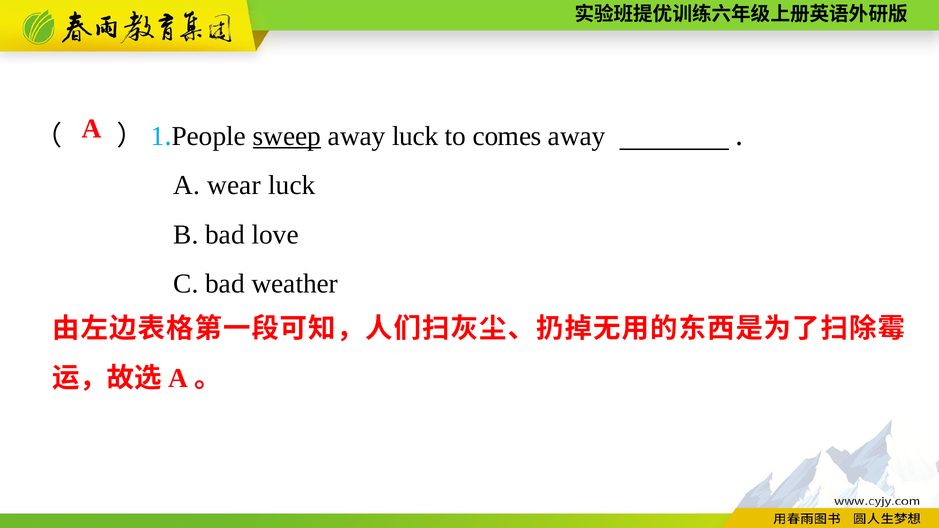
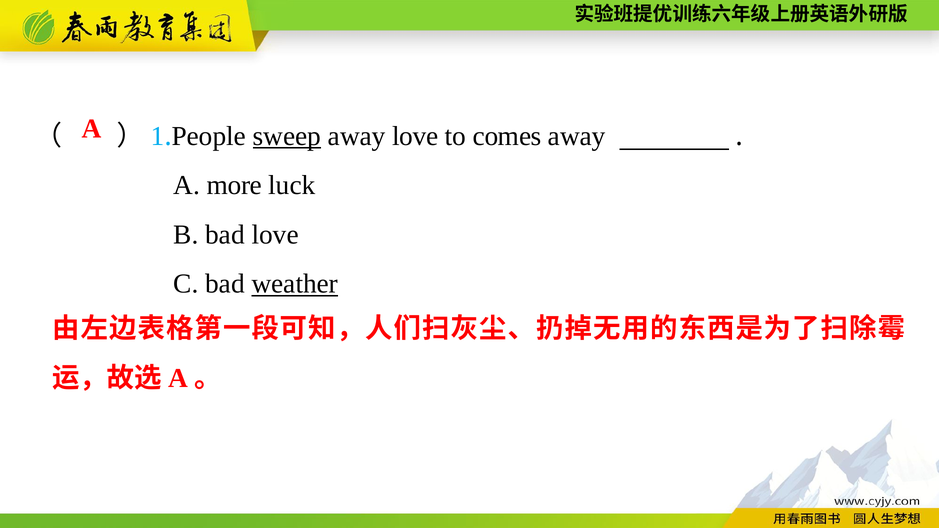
away luck: luck -> love (415, 136)
wear: wear -> more (234, 185)
weather underline: none -> present (295, 284)
